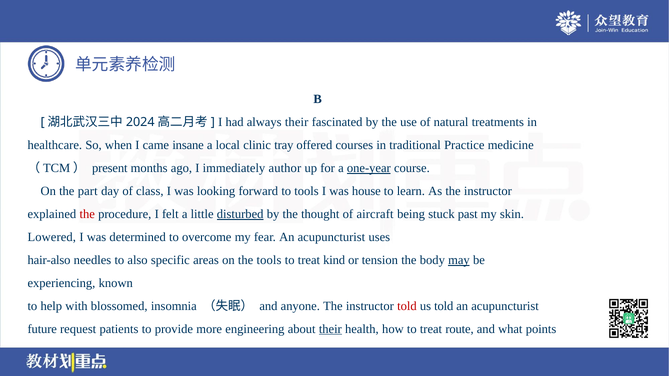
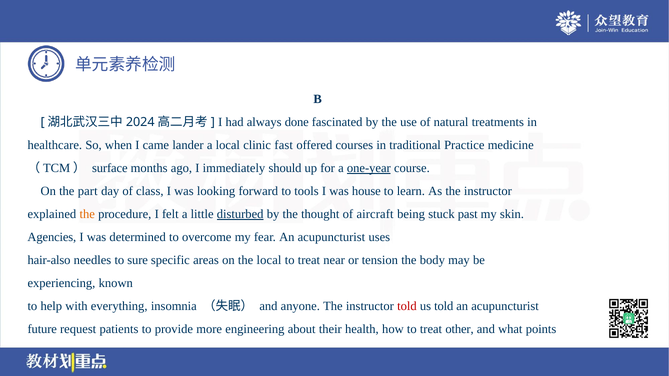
always their: their -> done (297, 122)
insane: insane -> lander (188, 145)
tray: tray -> fast (284, 145)
present: present -> surface (110, 168)
author: author -> should (285, 168)
the colour: red -> orange (87, 214)
Lowered: Lowered -> Agencies (52, 237)
also: also -> sure (138, 260)
the tools: tools -> local (269, 260)
kind: kind -> near (334, 260)
may underline: present -> none (459, 260)
blossomed: blossomed -> everything (119, 306)
their underline: present -> none (330, 329)
route: route -> other (460, 329)
